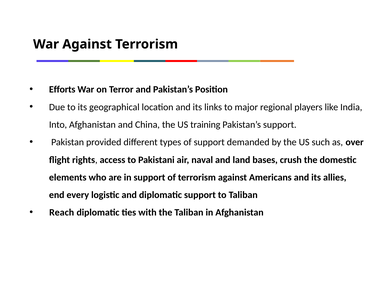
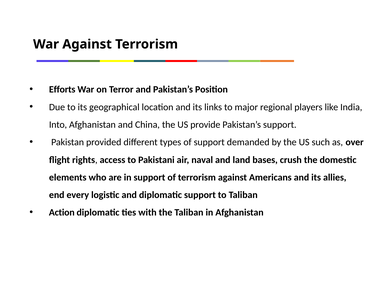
training: training -> provide (205, 124)
Reach: Reach -> Action (62, 212)
